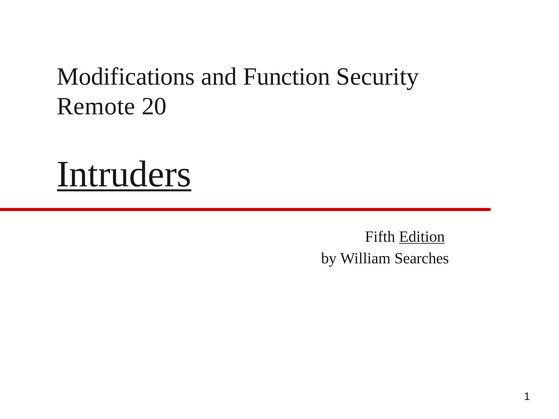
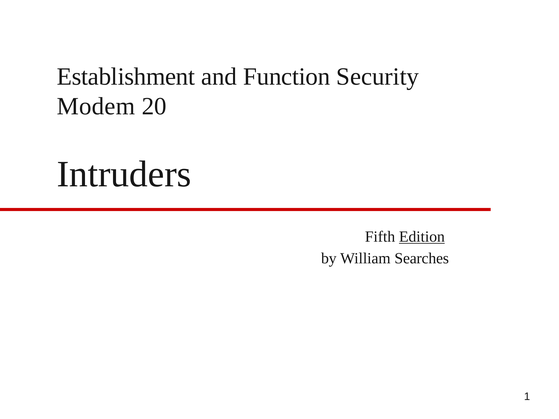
Modifications: Modifications -> Establishment (126, 77)
Remote: Remote -> Modem (96, 106)
Intruders underline: present -> none (124, 174)
